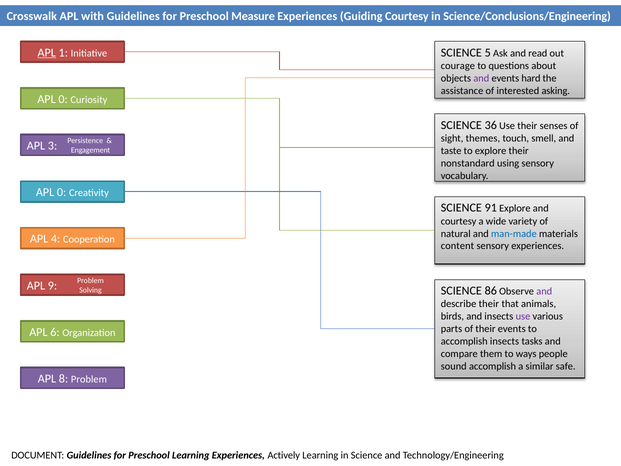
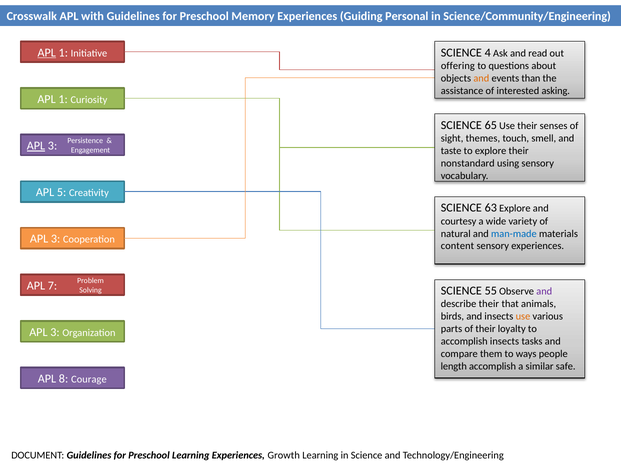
Measure: Measure -> Memory (253, 16)
Guiding Courtesy: Courtesy -> Personal (407, 16)
Science/Conclusions/Engineering: Science/Conclusions/Engineering -> Science/Community/Engineering (527, 16)
5: 5 -> 4 (488, 53)
courage: courage -> offering (458, 66)
and colour: purple -> orange (481, 78)
hard: hard -> than (531, 78)
0: 0 -> 1 (63, 99)
36: 36 -> 65 (491, 125)
APL underline: none -> present (36, 146)
0: 0 -> 5 (62, 192)
91: 91 -> 63 (491, 208)
4: 4 -> 3 (56, 239)
9: 9 -> 7 (53, 285)
86: 86 -> 55 (491, 291)
use colour: purple -> orange (523, 316)
their events: events -> loyalty (512, 329)
6: 6 -> 3 (55, 332)
sound: sound -> length (454, 366)
8 Problem: Problem -> Courage (89, 379)
Actively: Actively -> Growth (284, 455)
